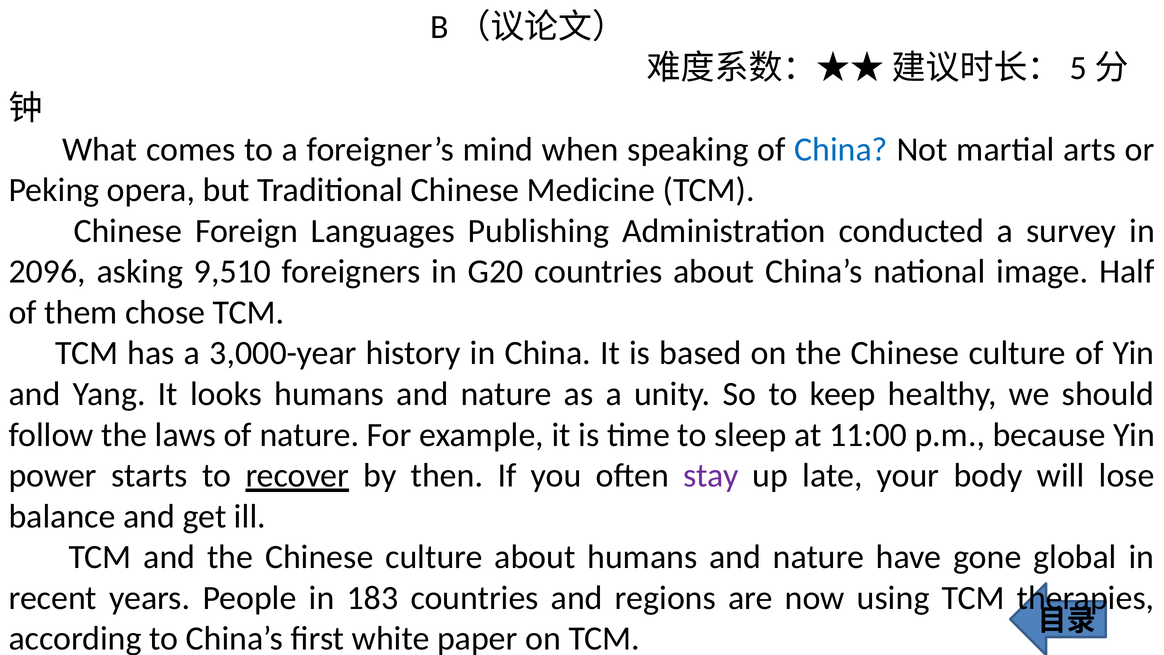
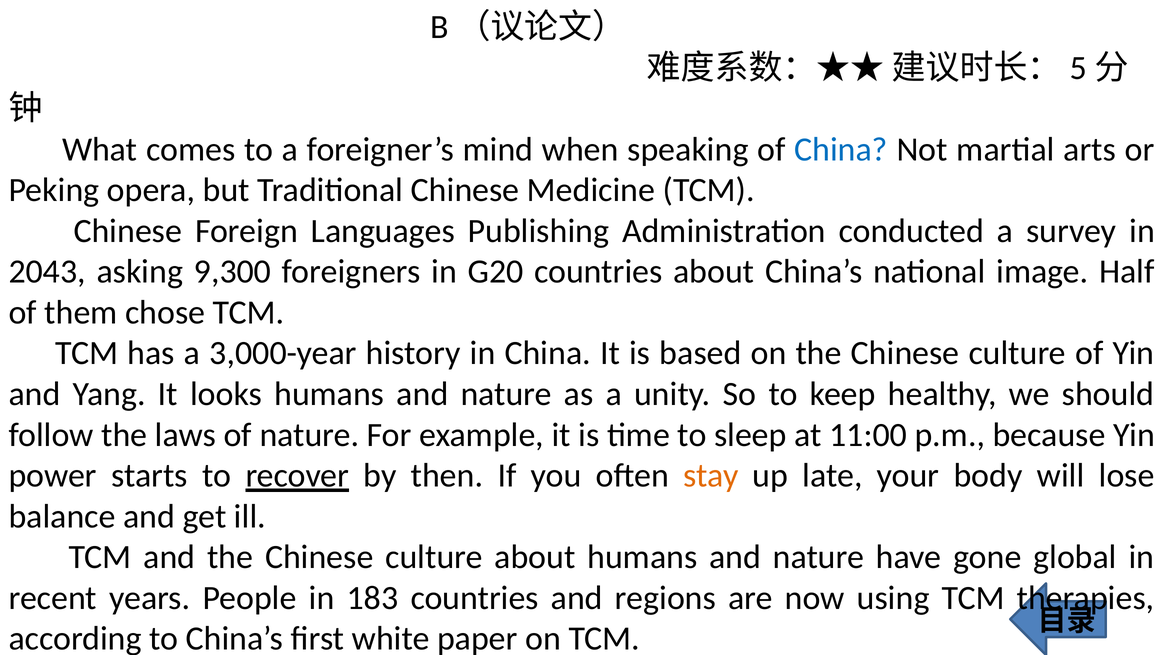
2096: 2096 -> 2043 (47, 272)
9,510: 9,510 -> 9,300 (232, 272)
stay colour: purple -> orange (711, 475)
